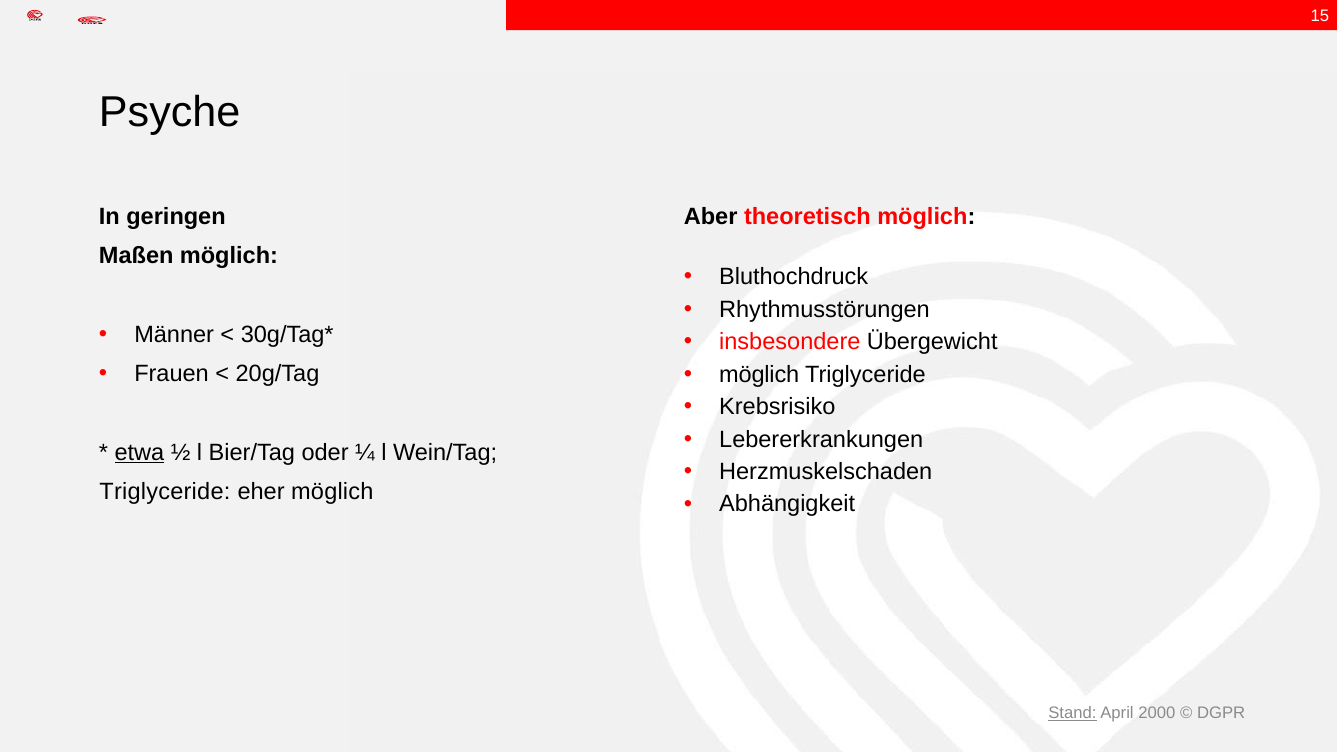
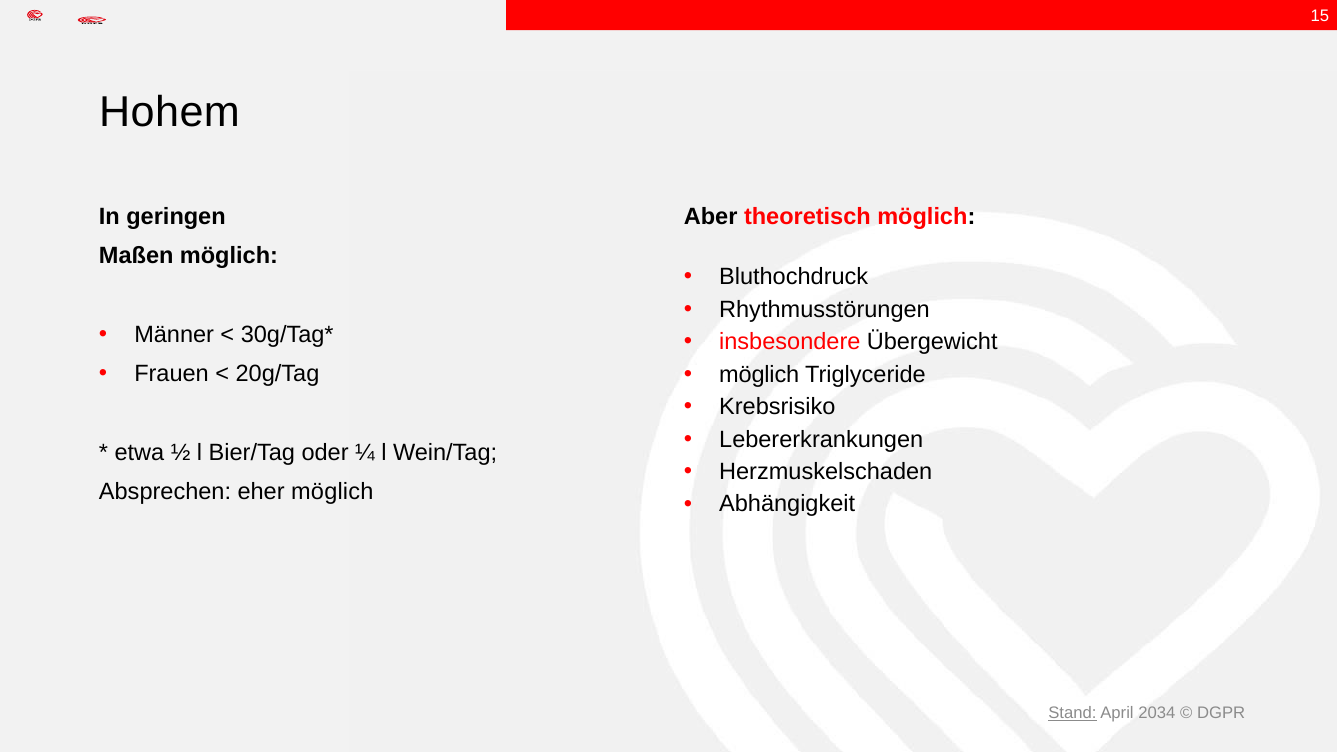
Psyche: Psyche -> Hohem (169, 112)
etwa underline: present -> none (139, 452)
Triglyceride: Triglyceride -> Absprechen (165, 492)
2000: 2000 -> 2034 (1157, 713)
